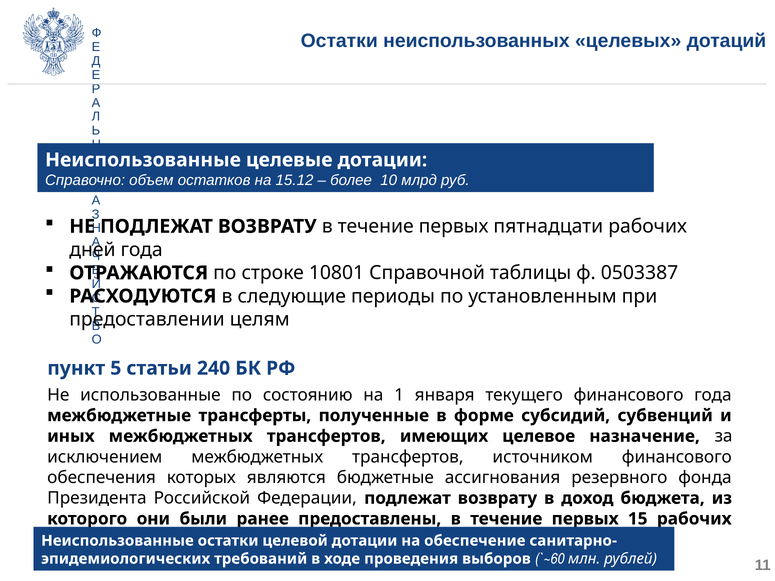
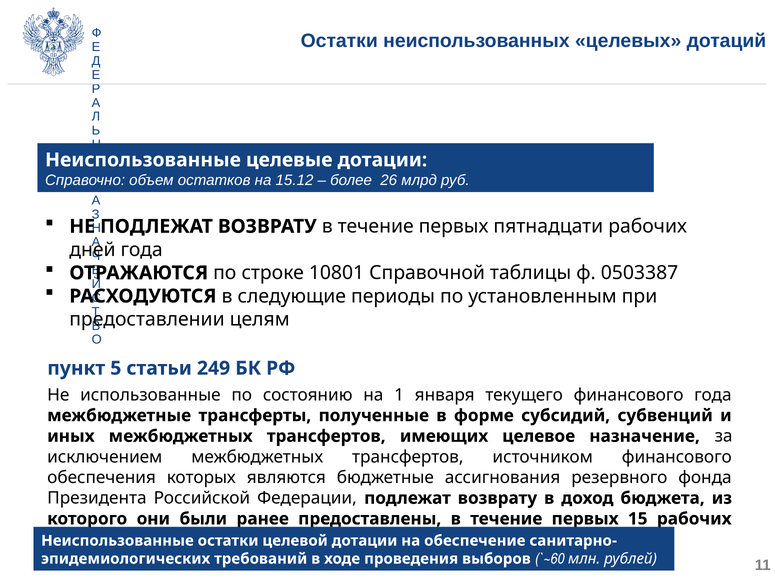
10: 10 -> 26 (389, 180)
240: 240 -> 249 (214, 368)
